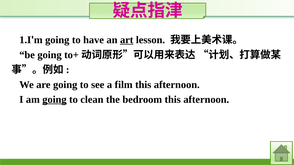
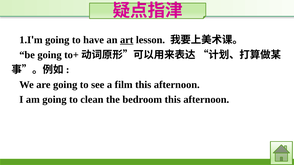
going underline: present -> none (54, 100)
